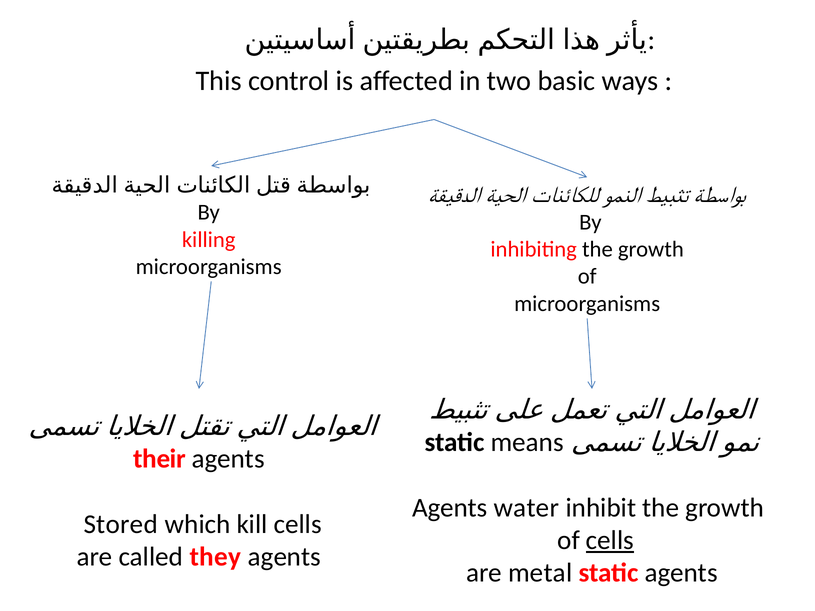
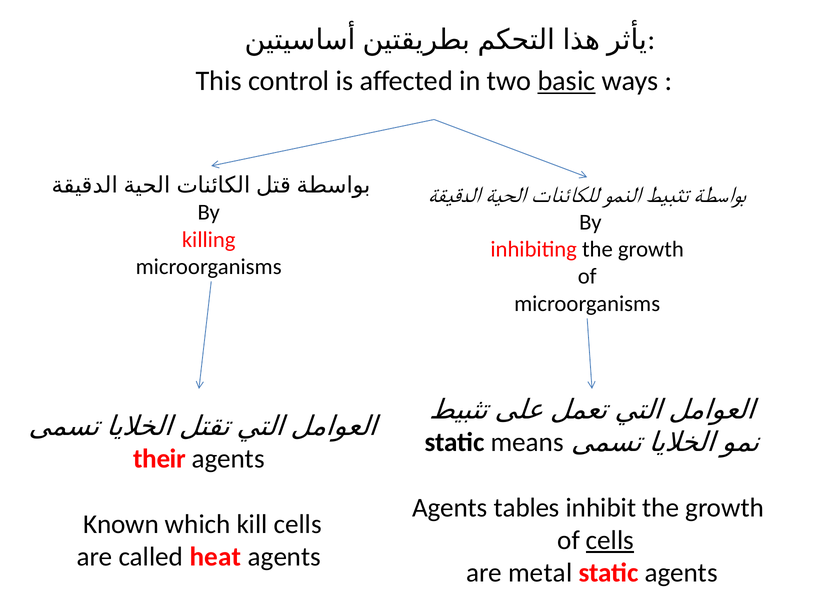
basic underline: none -> present (567, 81)
water: water -> tables (527, 508)
Stored: Stored -> Known (121, 524)
they: they -> heat (215, 557)
